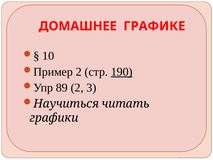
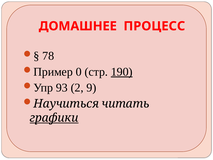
ГРАФИКЕ: ГРАФИКЕ -> ПРОЦЕСС (154, 26)
10: 10 -> 78 (48, 56)
2: 2 -> 0 (79, 72)
89: 89 -> 93 (62, 88)
3: 3 -> 9 (91, 88)
графики underline: none -> present (54, 118)
